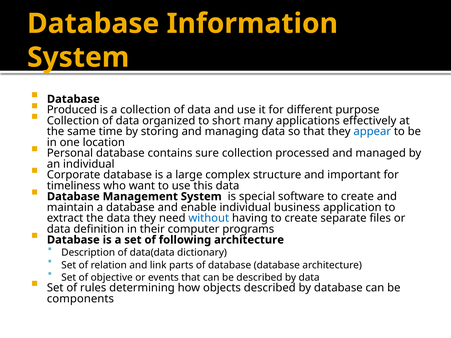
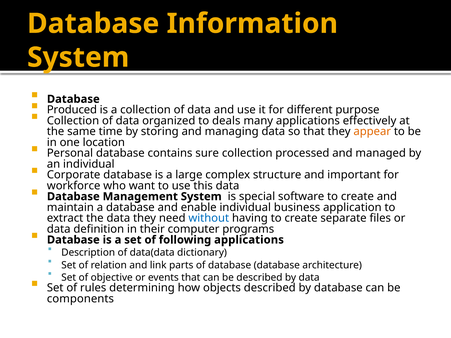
short: short -> deals (226, 121)
appear colour: blue -> orange (372, 132)
timeliness: timeliness -> workforce (74, 186)
following architecture: architecture -> applications (249, 240)
